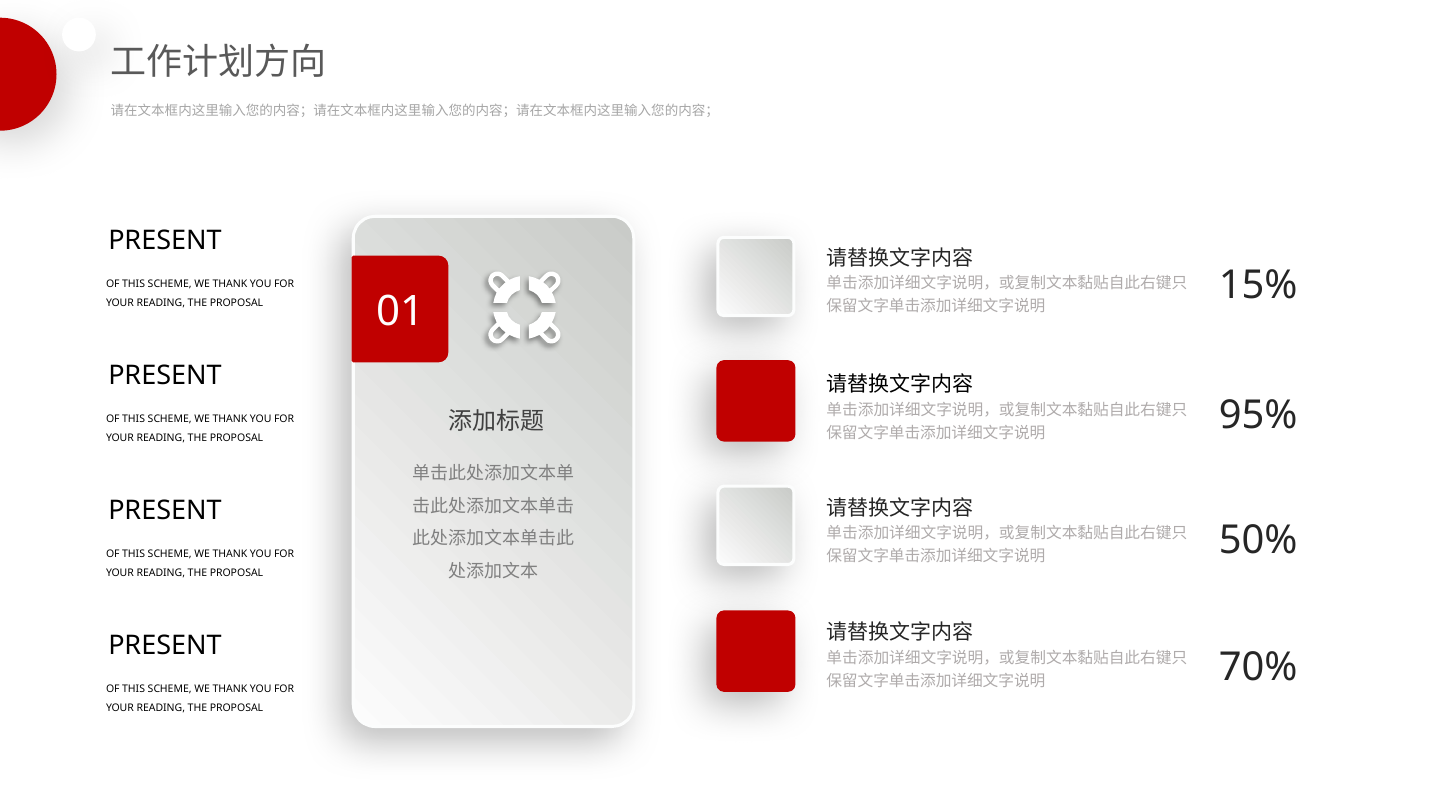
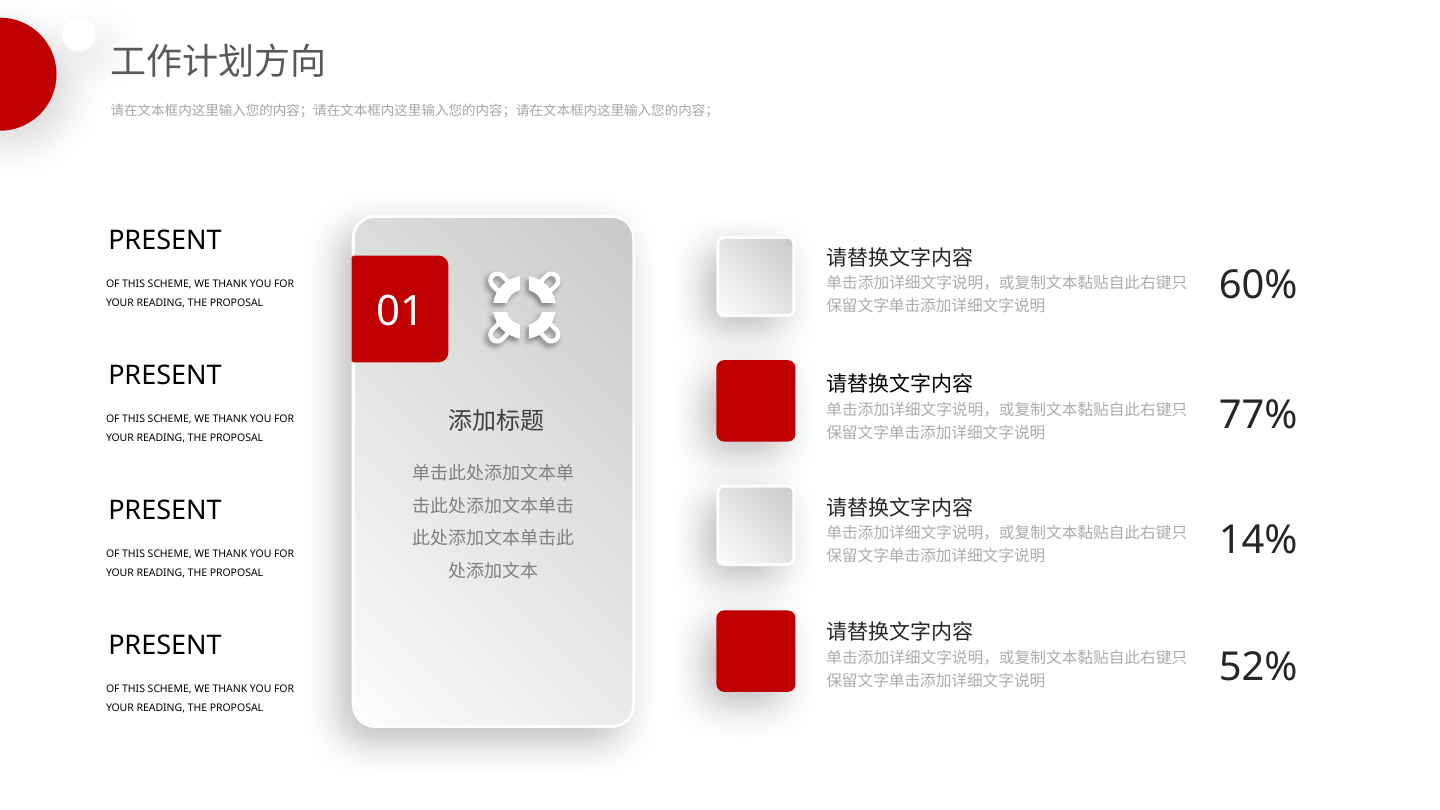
15%: 15% -> 60% (1258, 286)
95%: 95% -> 77% (1258, 415)
50%: 50% -> 14% (1258, 540)
70%: 70% -> 52% (1258, 667)
